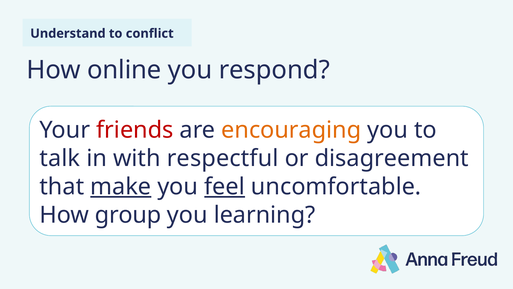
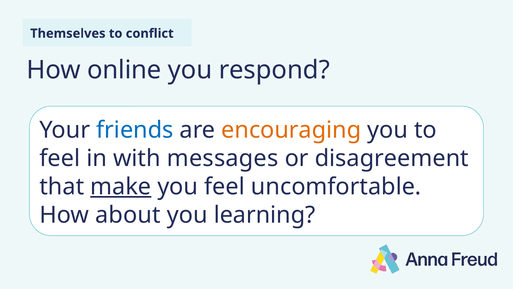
Understand: Understand -> Themselves (68, 33)
friends colour: red -> blue (135, 130)
talk: talk -> feel (60, 158)
respectful: respectful -> messages (223, 158)
feel underline: present -> none (225, 186)
group: group -> about (128, 215)
